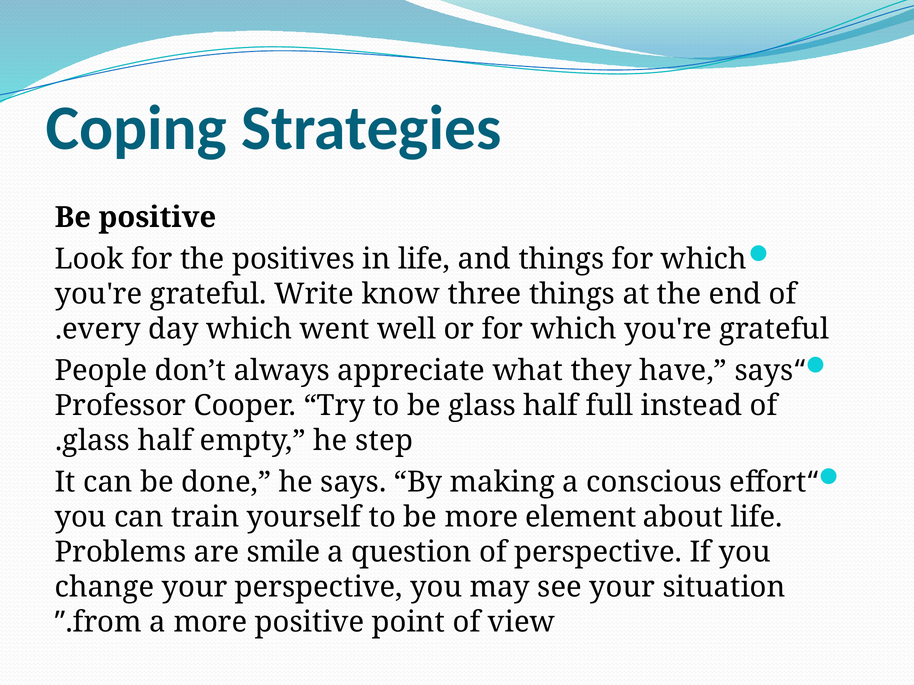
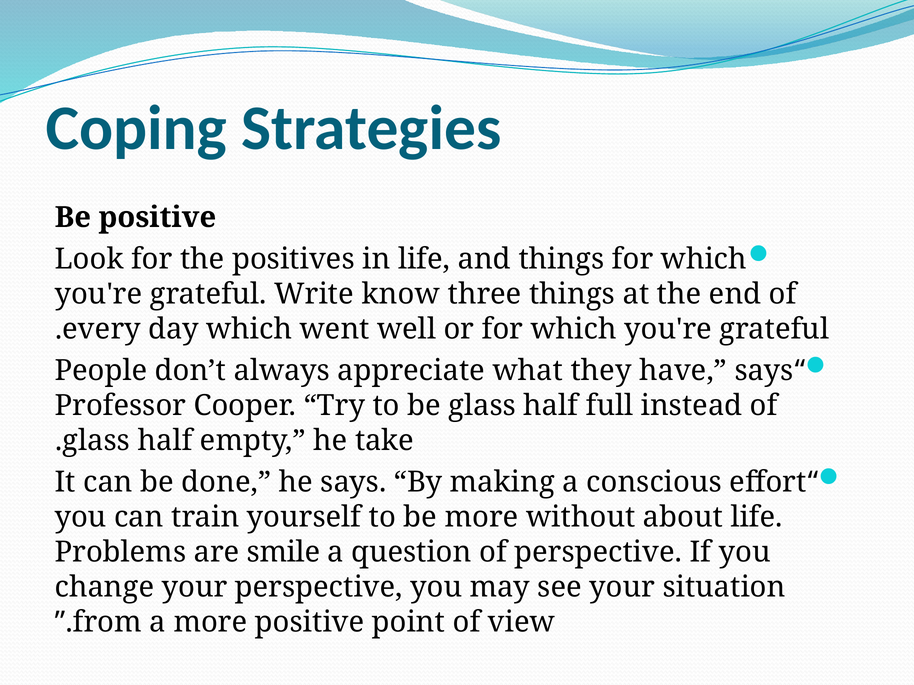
step: step -> take (384, 441)
element: element -> without (581, 517)
